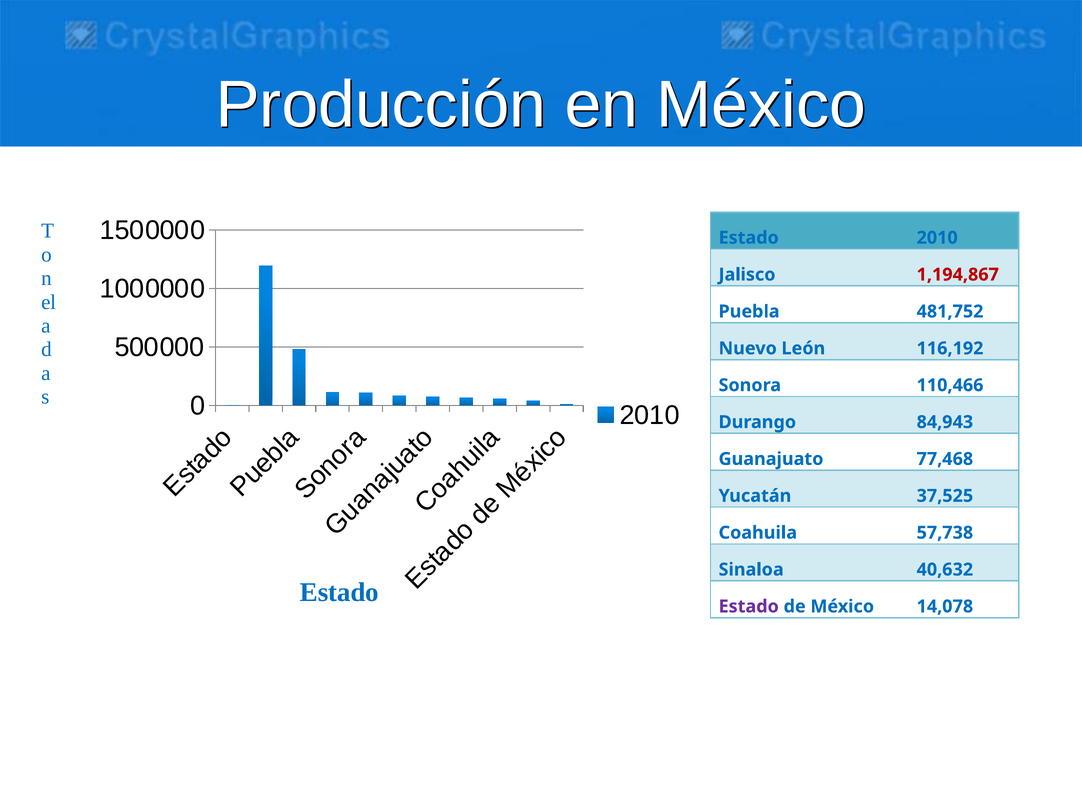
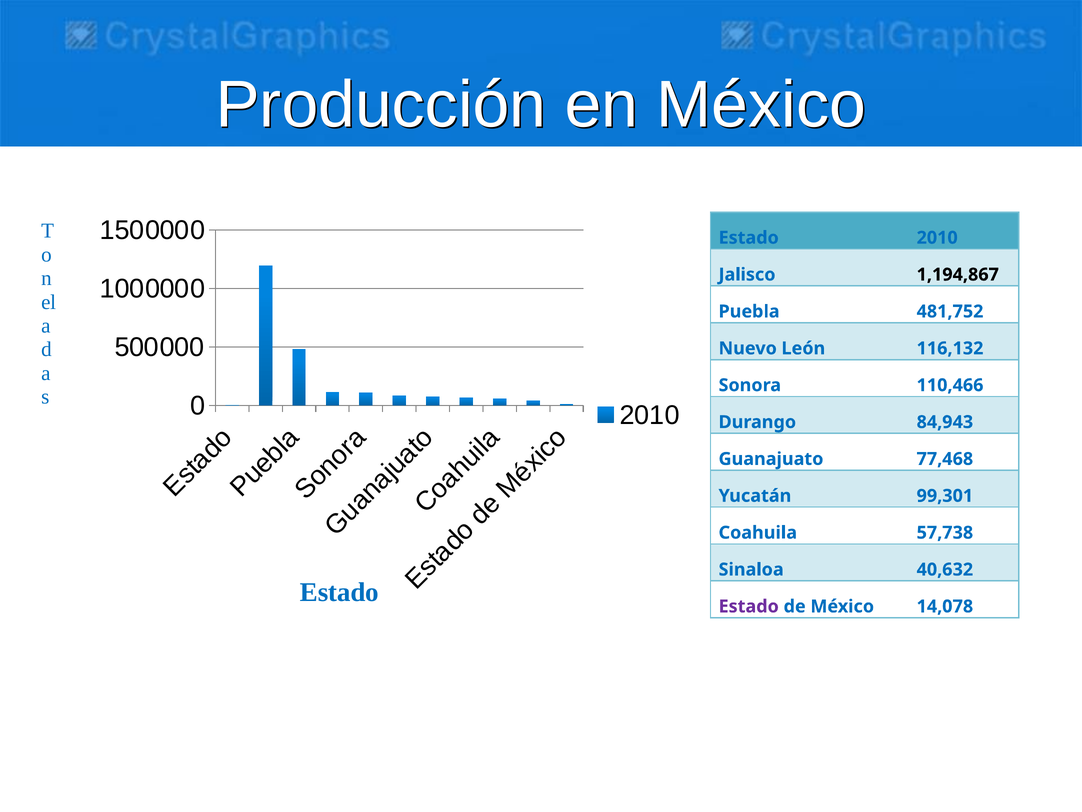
1,194,867 colour: red -> black (958, 274)
116,192: 116,192 -> 116,132 (950, 348)
37,525: 37,525 -> 99,301 (945, 496)
